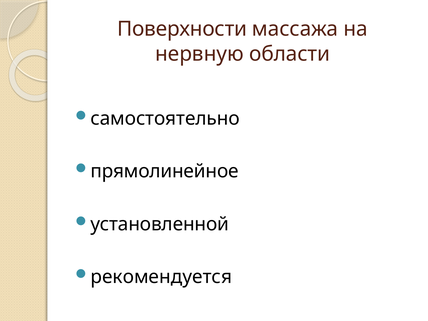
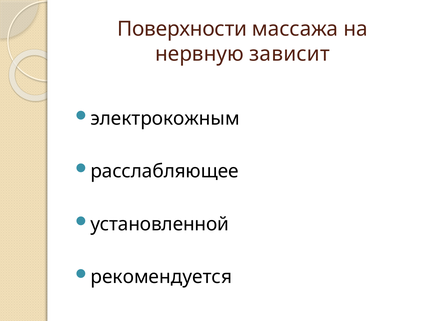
области: области -> зависит (290, 54)
самостоятельно: самостоятельно -> электрокожным (165, 119)
прямолинейное: прямолинейное -> расслабляющее (164, 171)
